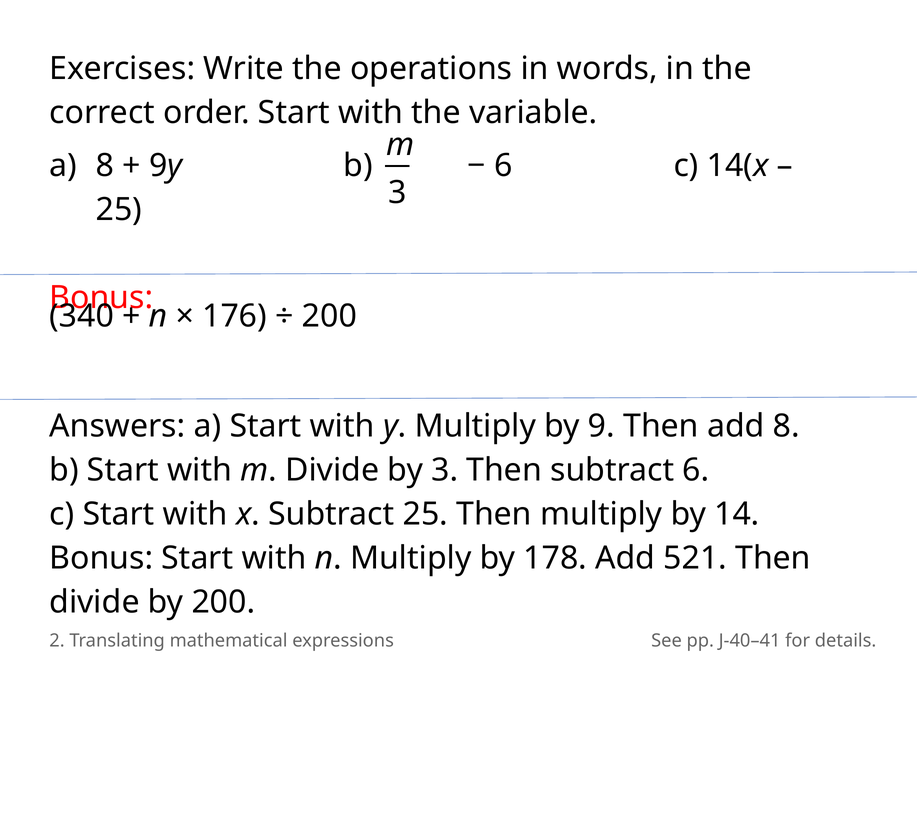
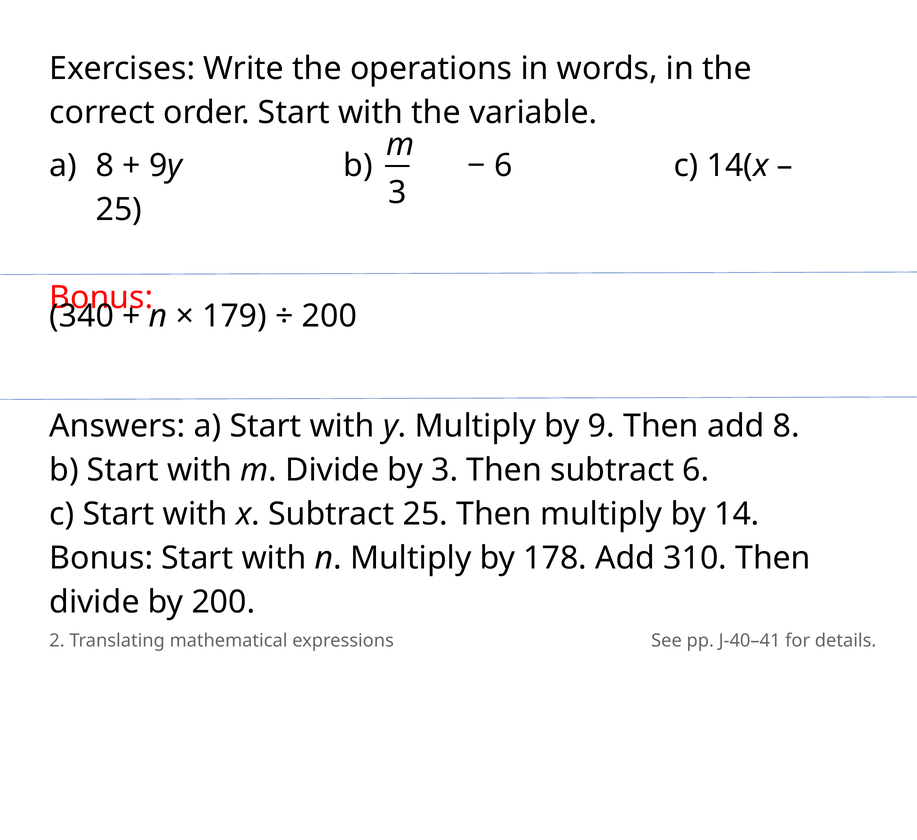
176: 176 -> 179 (235, 316)
521: 521 -> 310 (695, 558)
